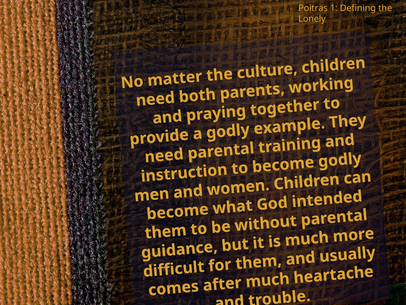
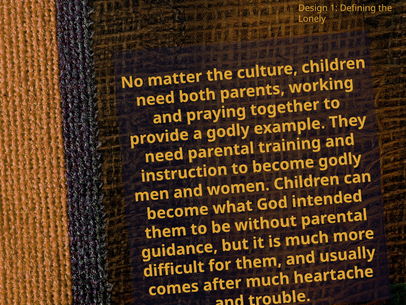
Poitras: Poitras -> Design (313, 8)
